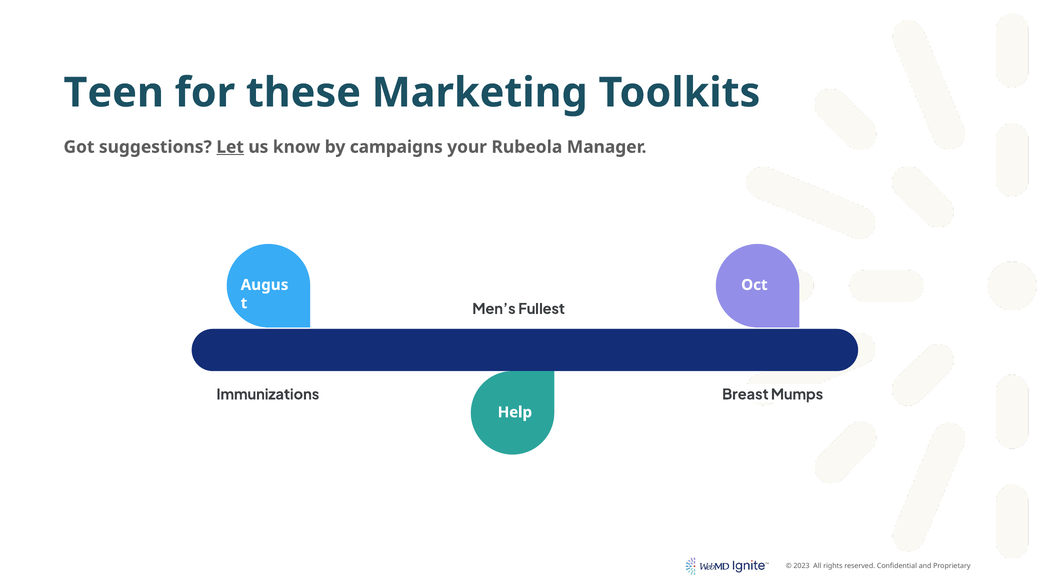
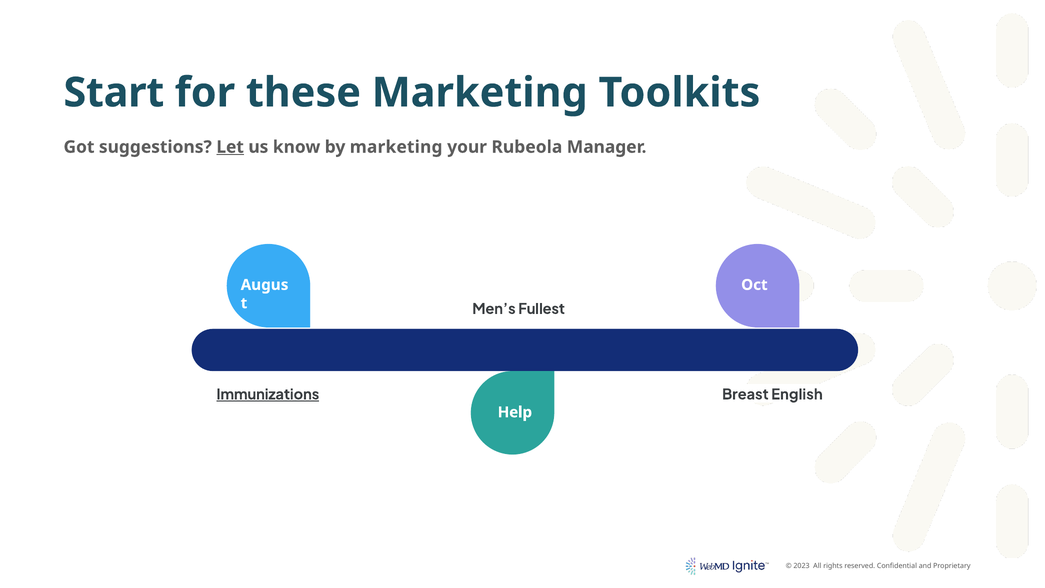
Teen: Teen -> Start (114, 93)
by campaigns: campaigns -> marketing (396, 147)
Immunizations underline: none -> present (268, 394)
Mumps: Mumps -> English (797, 394)
